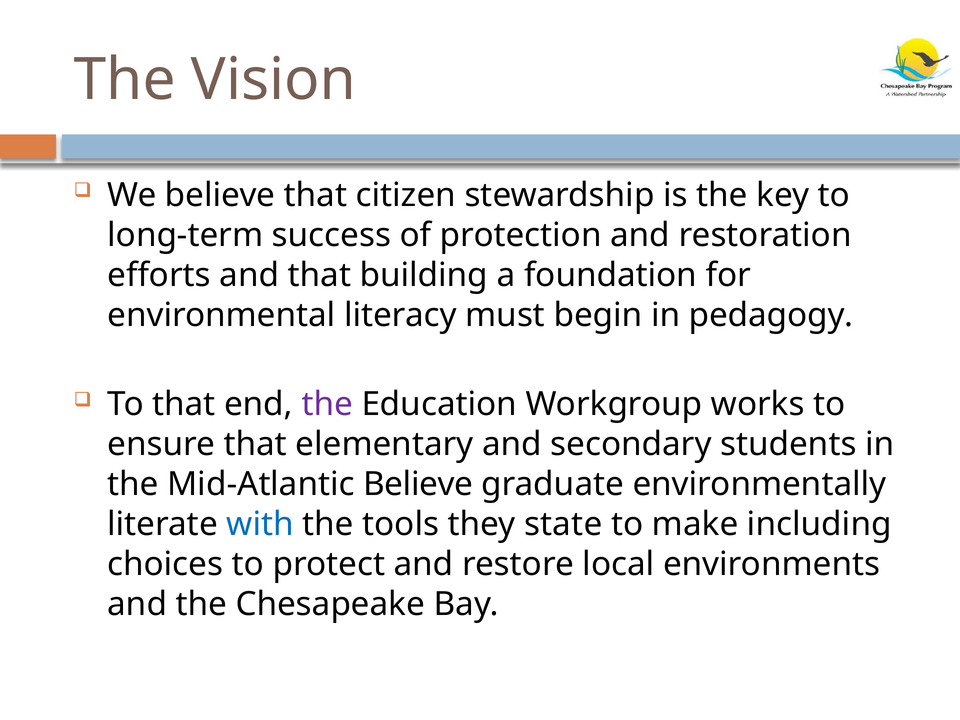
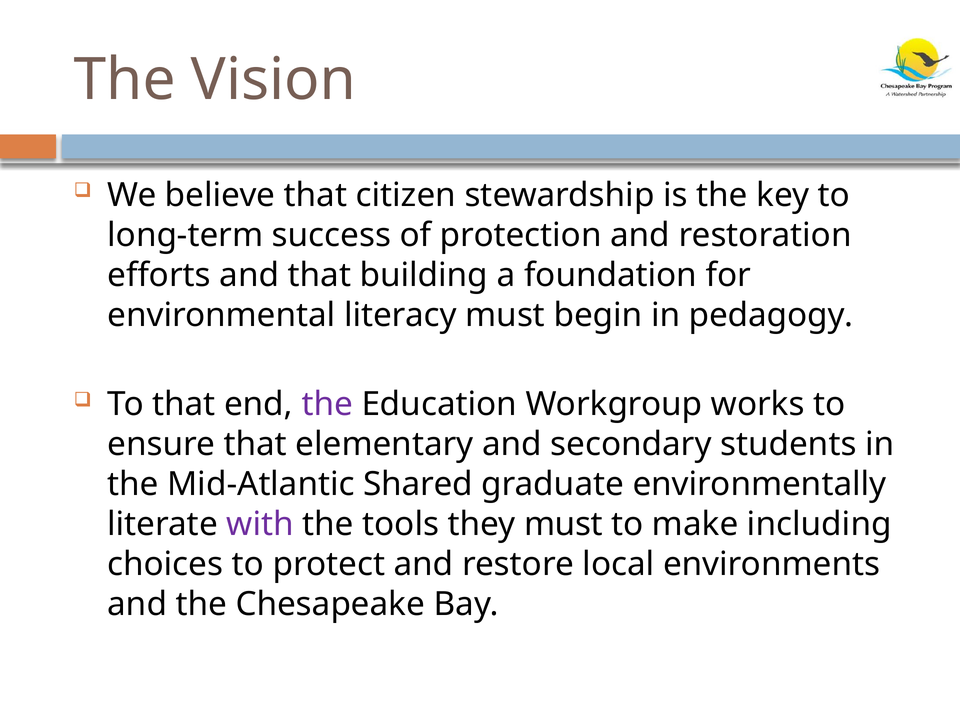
Mid-Atlantic Believe: Believe -> Shared (418, 484)
with colour: blue -> purple (260, 524)
they state: state -> must (563, 524)
